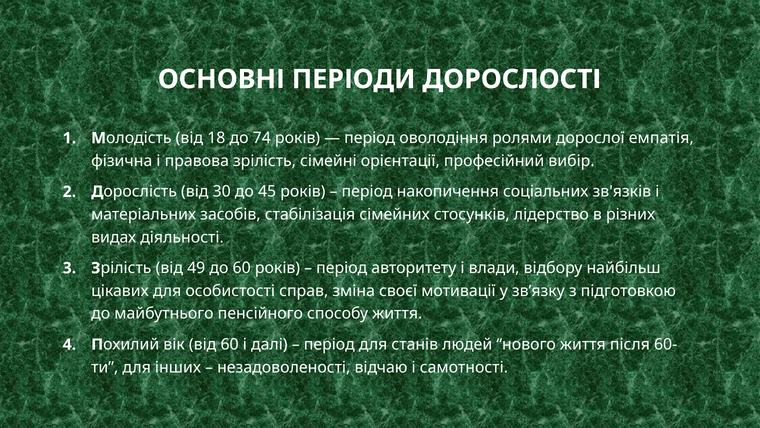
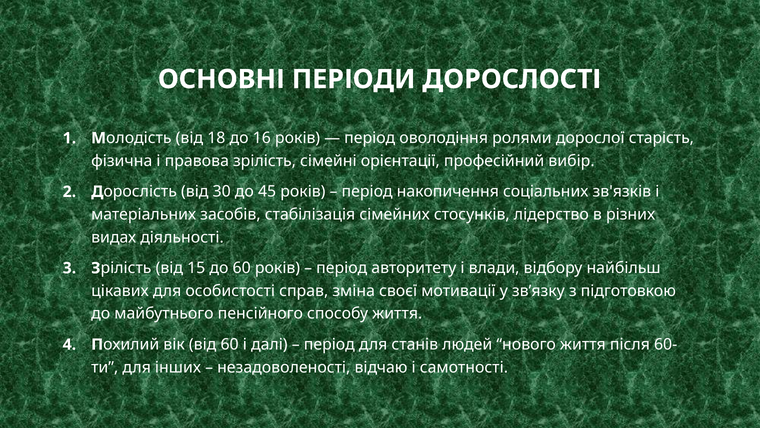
74: 74 -> 16 (262, 138)
емпатія: емпатія -> старість (661, 138)
49: 49 -> 15 (196, 268)
